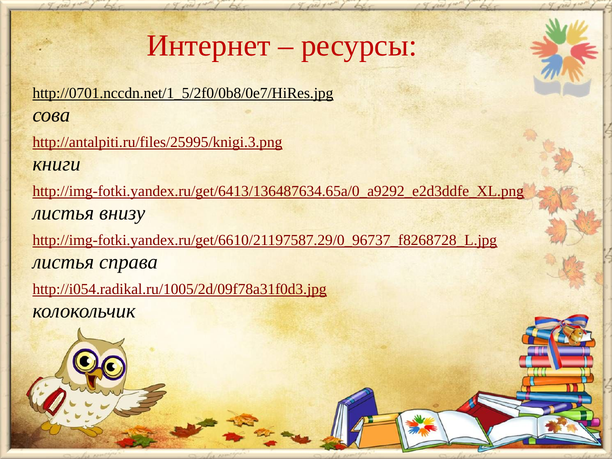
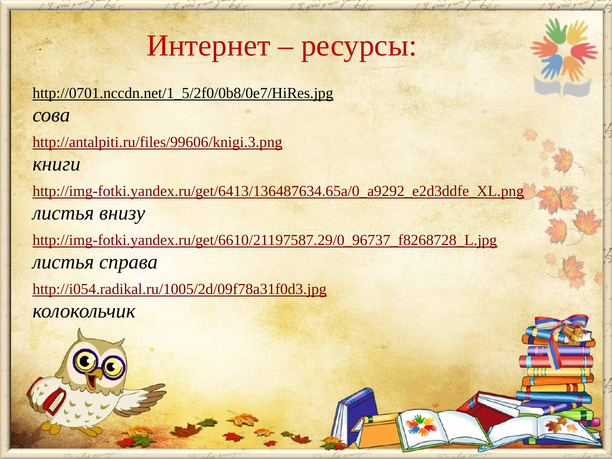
http://antalpiti.ru/files/25995/knigi.3.png: http://antalpiti.ru/files/25995/knigi.3.png -> http://antalpiti.ru/files/99606/knigi.3.png (157, 142)
